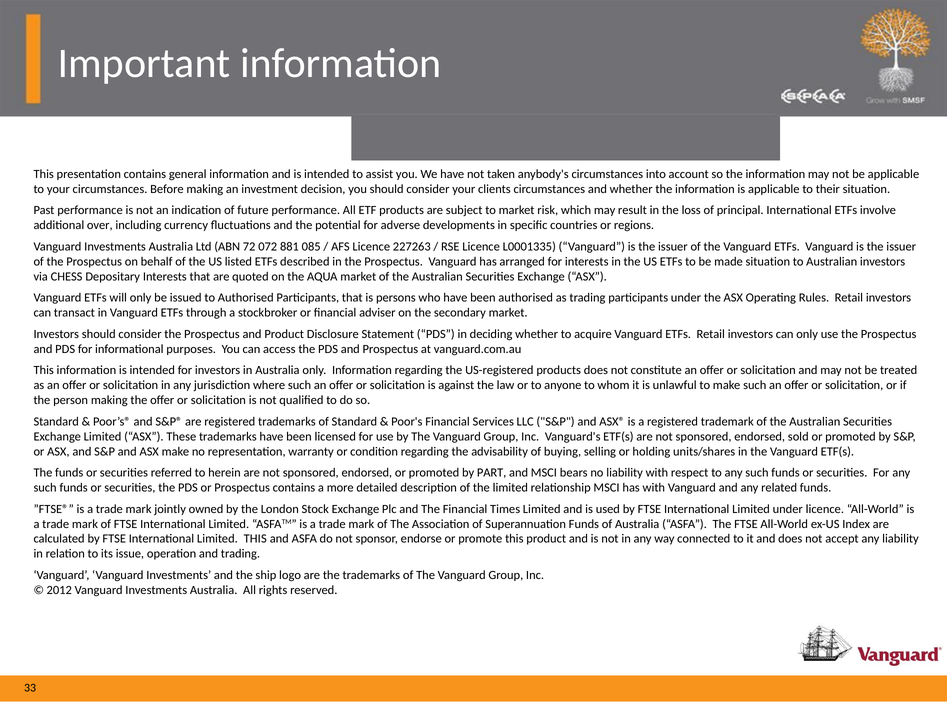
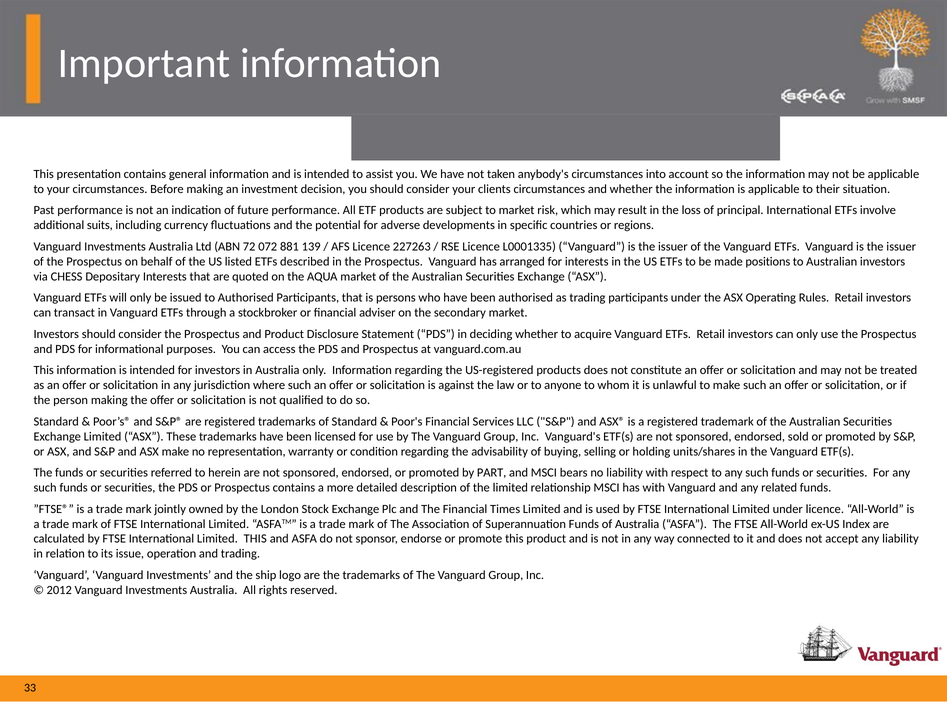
over: over -> suits (100, 225)
085: 085 -> 139 (311, 247)
made situation: situation -> positions (768, 262)
